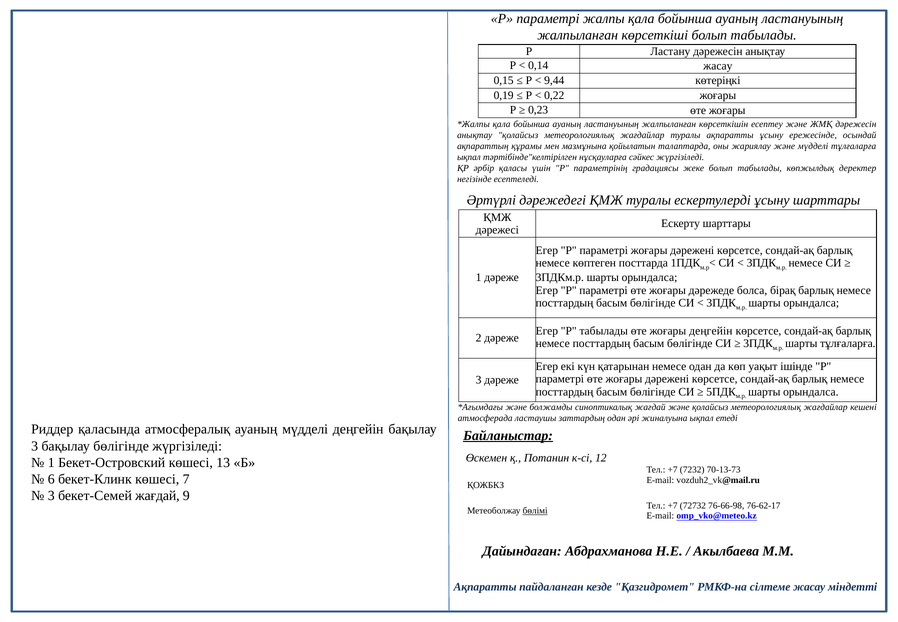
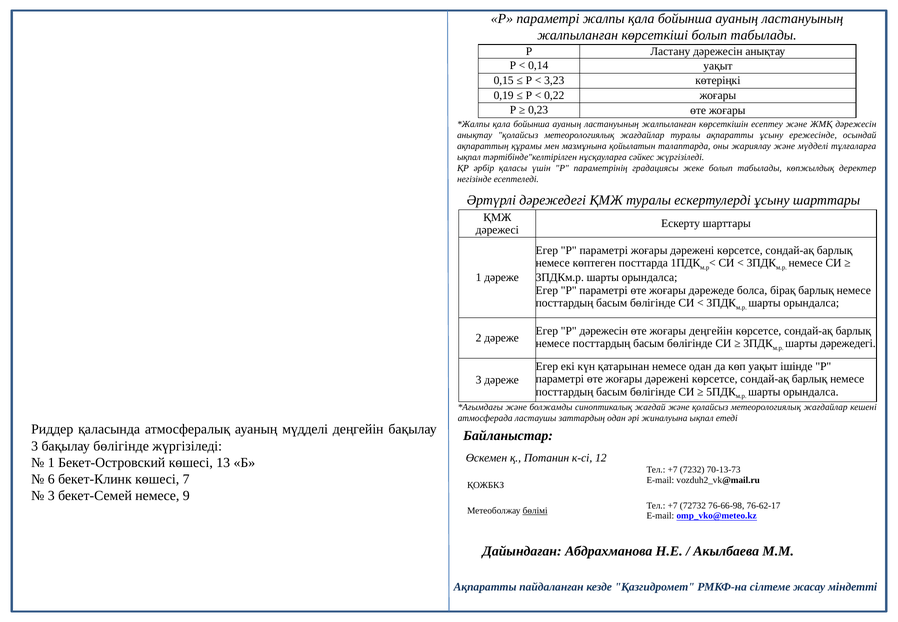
0,14 жасау: жасау -> уақыт (718, 66)
9,44: 9,44 -> 3,23 (554, 80)
Р табылады: табылады -> дәрежесін (604, 331)
шарты тұлғаларға: тұлғаларға -> дәрежедегі (848, 343)
Байланыстар underline: present -> none (508, 435)
бекет-Семей жағдай: жағдай -> немесе (157, 495)
